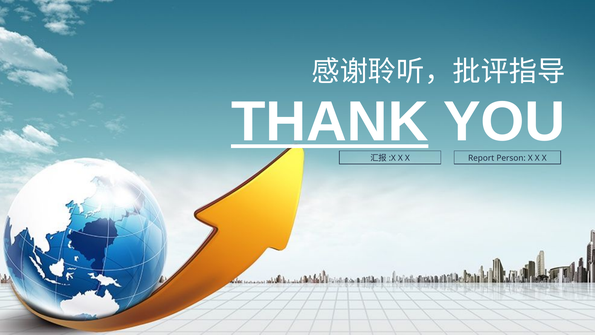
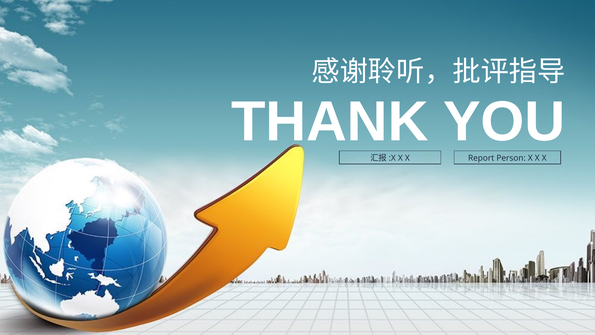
THANK underline: present -> none (330, 122)
